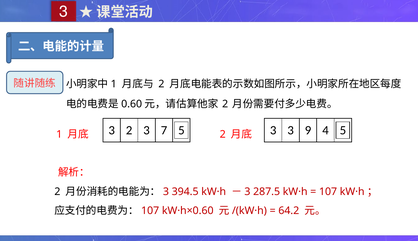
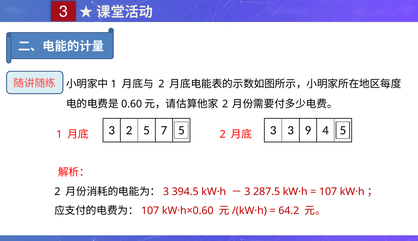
2 3: 3 -> 5 (147, 130)
